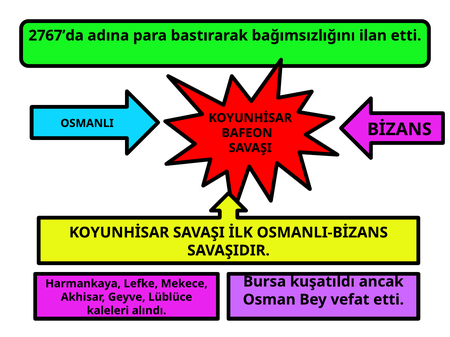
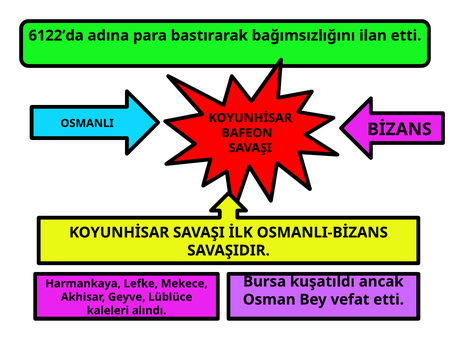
2767’da: 2767’da -> 6122’da (56, 36)
